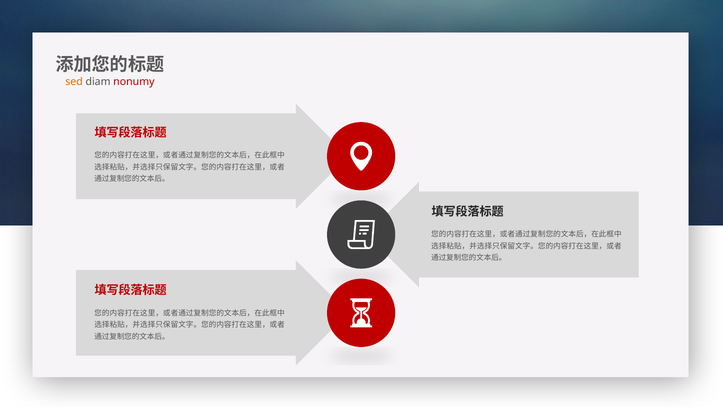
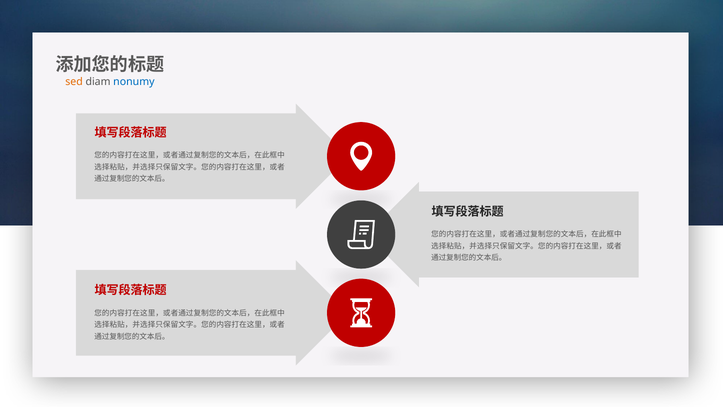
nonumy colour: red -> blue (134, 82)
